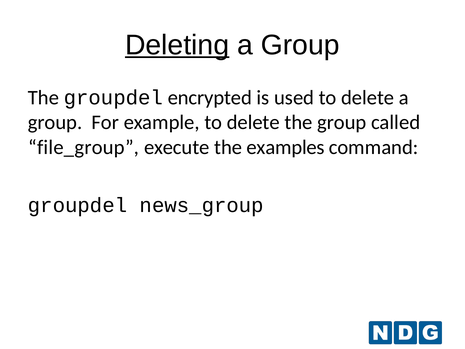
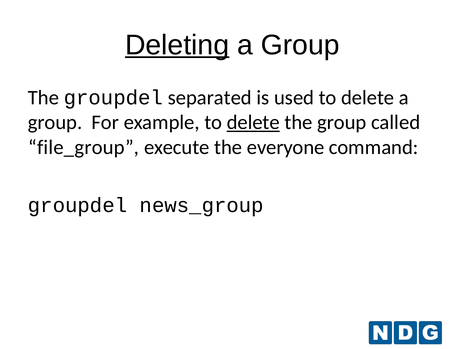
encrypted: encrypted -> separated (210, 98)
delete underline: none -> present (253, 122)
examples: examples -> everyone (286, 147)
